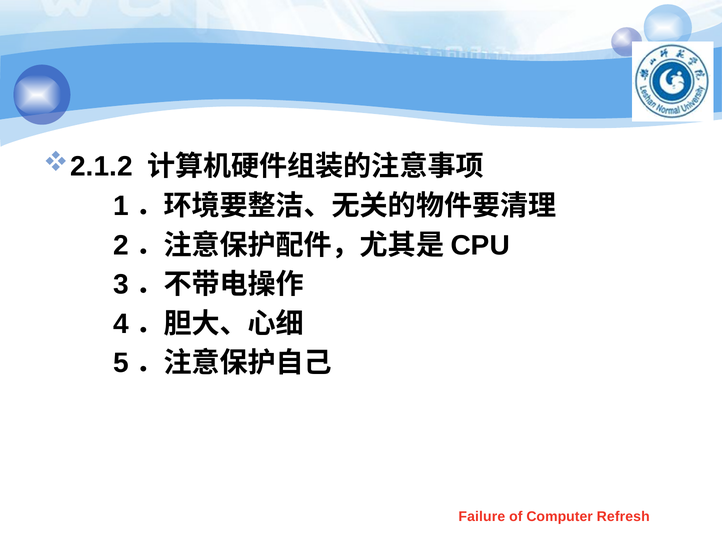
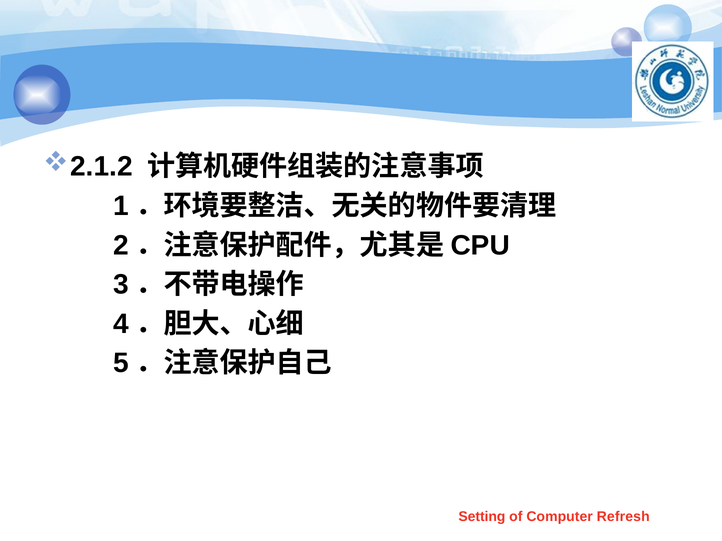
Failure: Failure -> Setting (482, 517)
